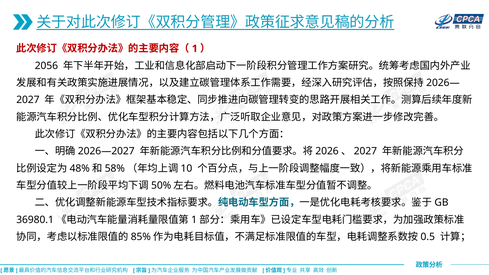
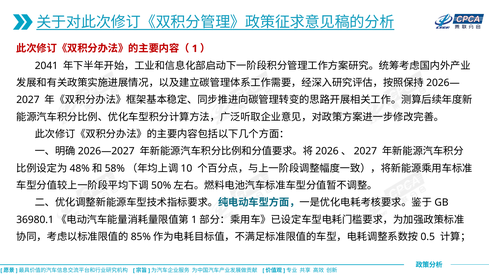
2056: 2056 -> 2041 (46, 66)
